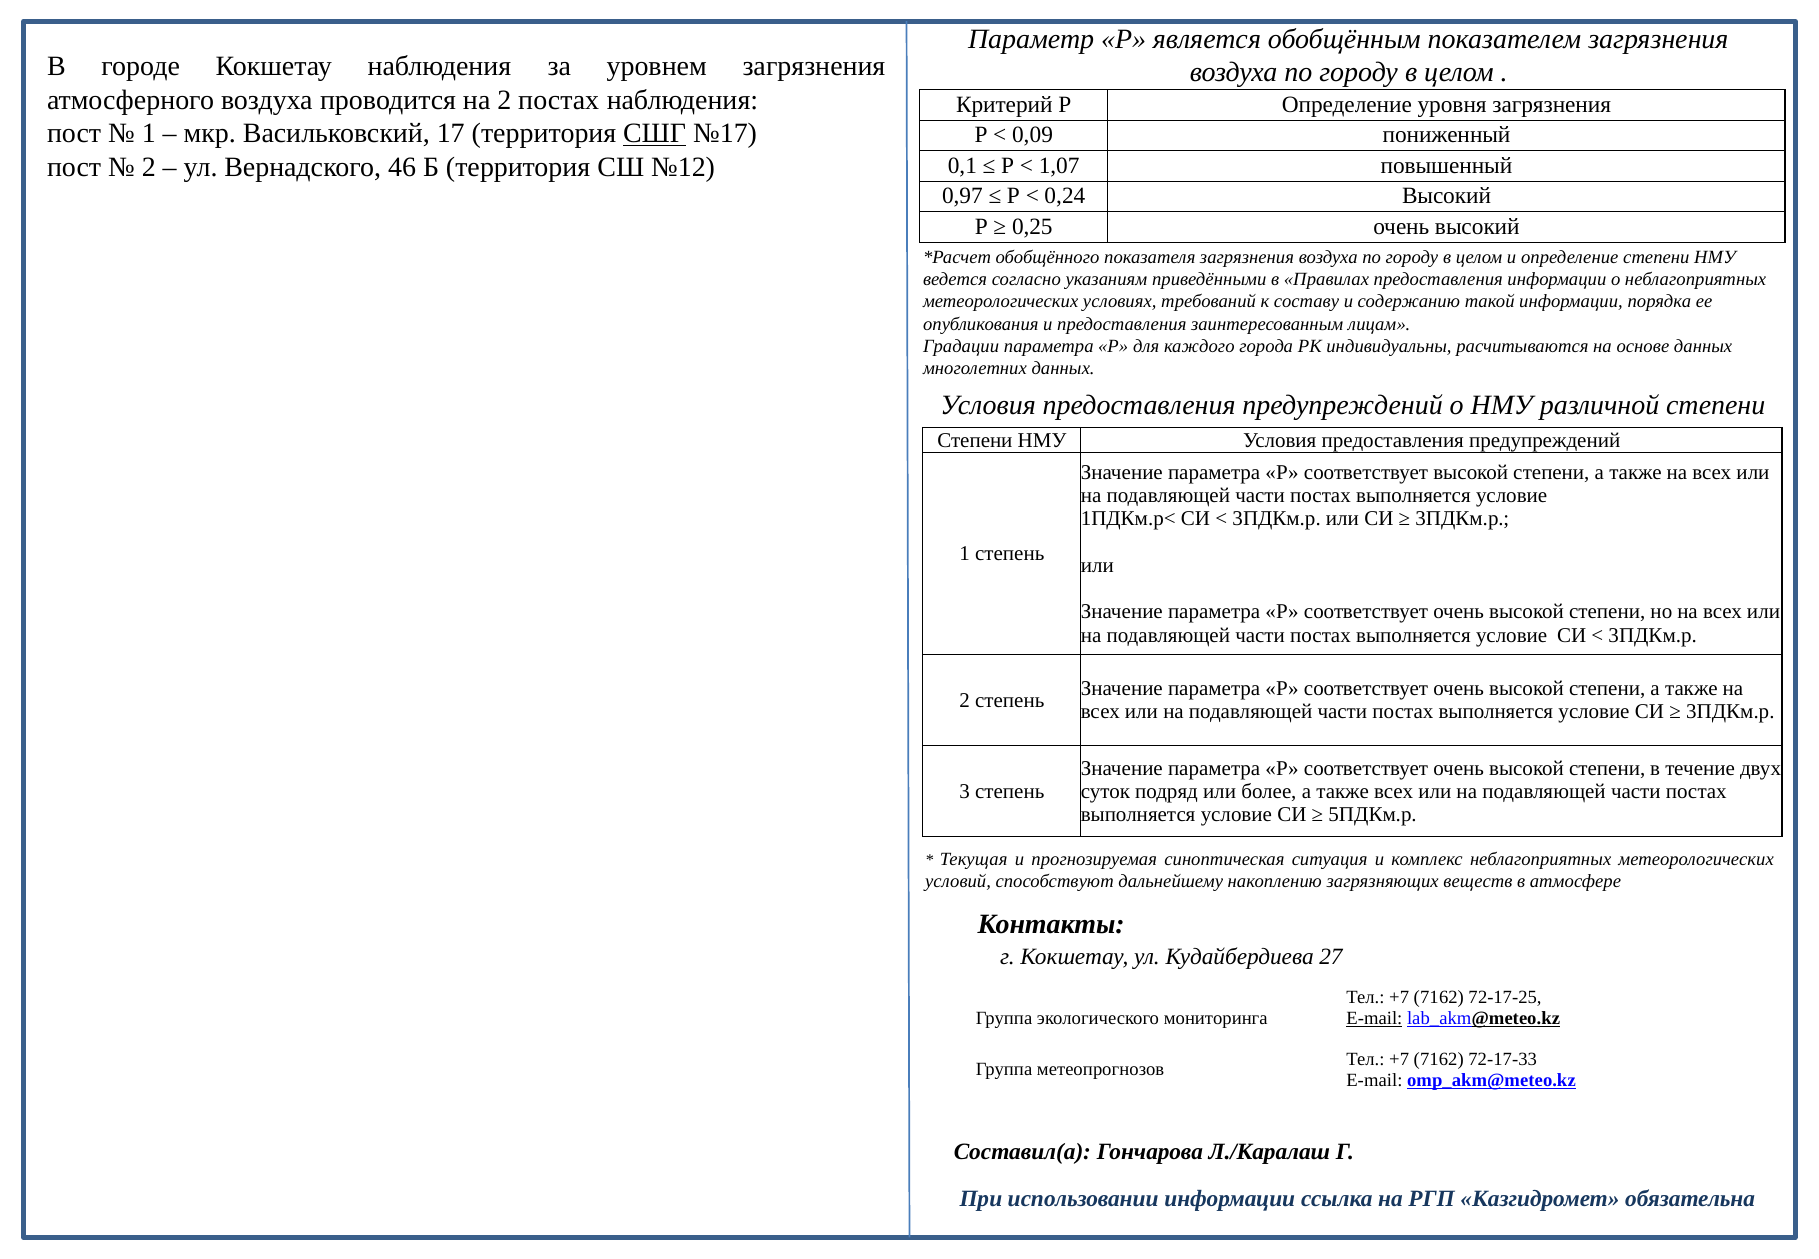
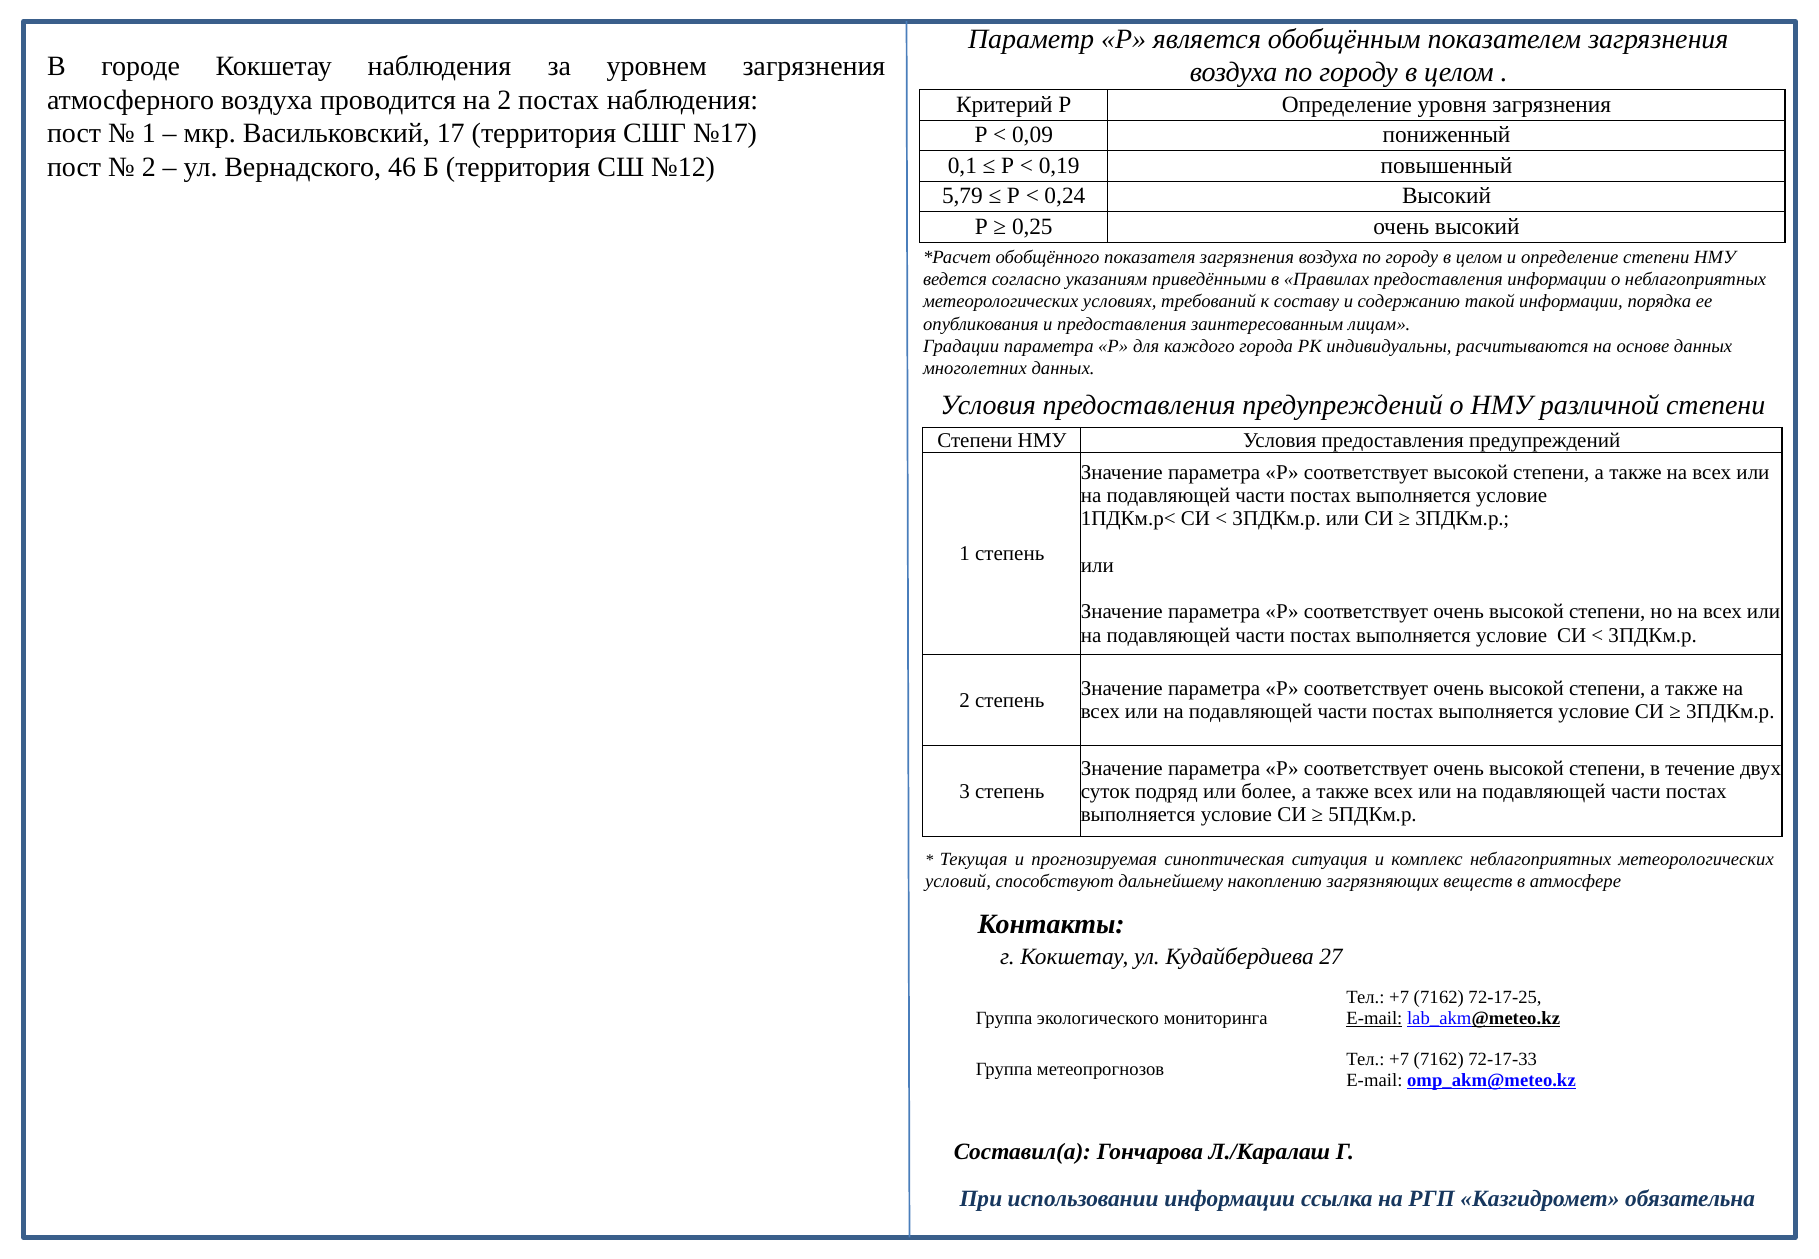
СШГ underline: present -> none (655, 133)
1,07: 1,07 -> 0,19 (1059, 166)
0,97: 0,97 -> 5,79 (962, 196)
